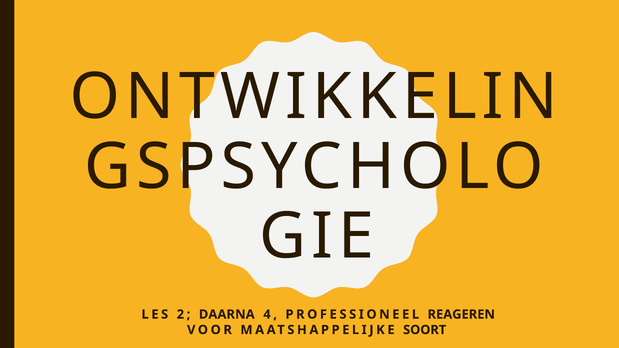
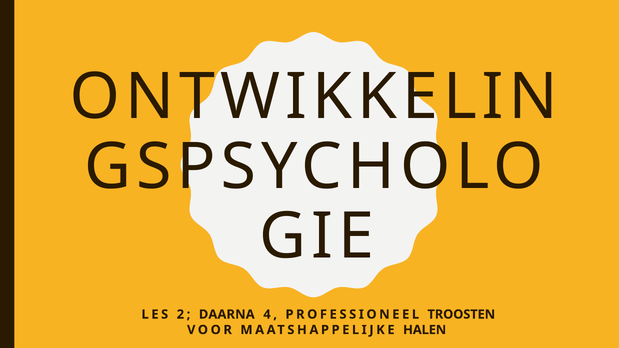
REAGEREN: REAGEREN -> TROOSTEN (461, 315)
SOORT: SOORT -> HALEN (425, 330)
